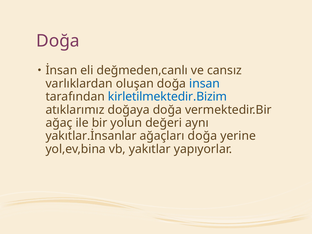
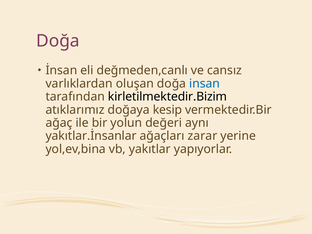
kirletilmektedir.Bizim colour: blue -> black (168, 97)
doğaya doğa: doğa -> kesip (167, 110)
ağaçları doğa: doğa -> zarar (202, 136)
